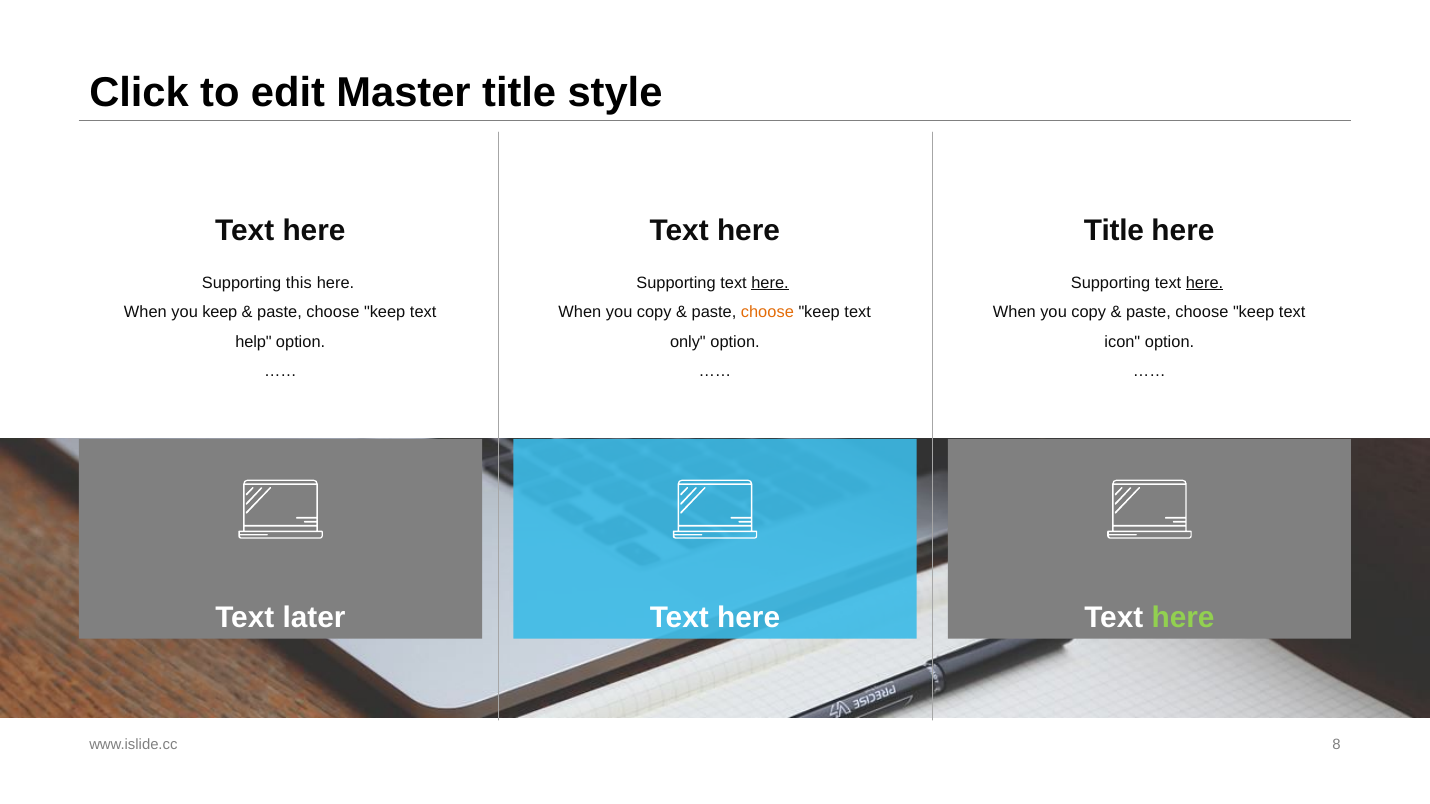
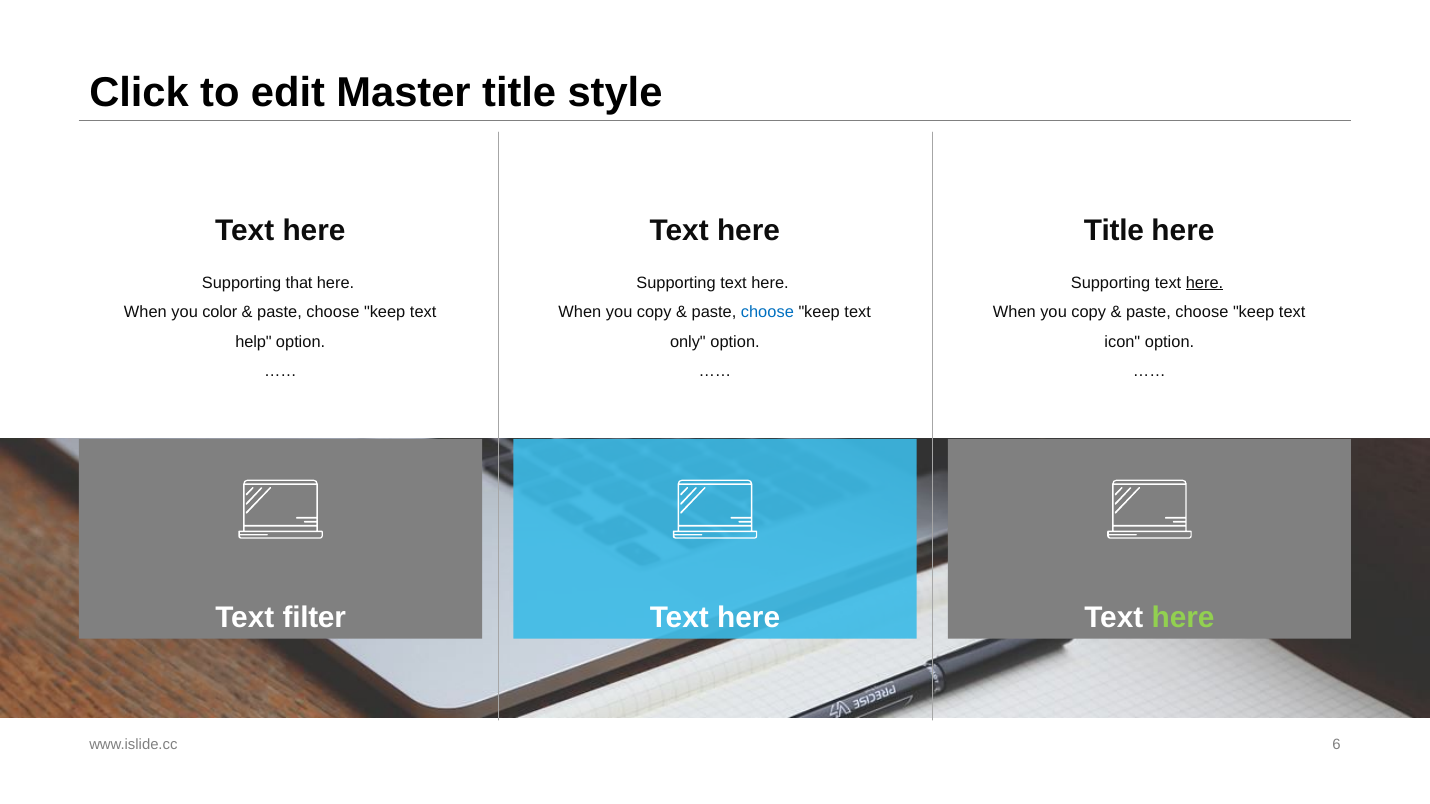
this: this -> that (299, 283)
here underline: present -> none (770, 283)
you keep: keep -> color (220, 312)
choose colour: orange -> blue (767, 312)
later: later -> filter (314, 618)
8: 8 -> 6 (1336, 745)
